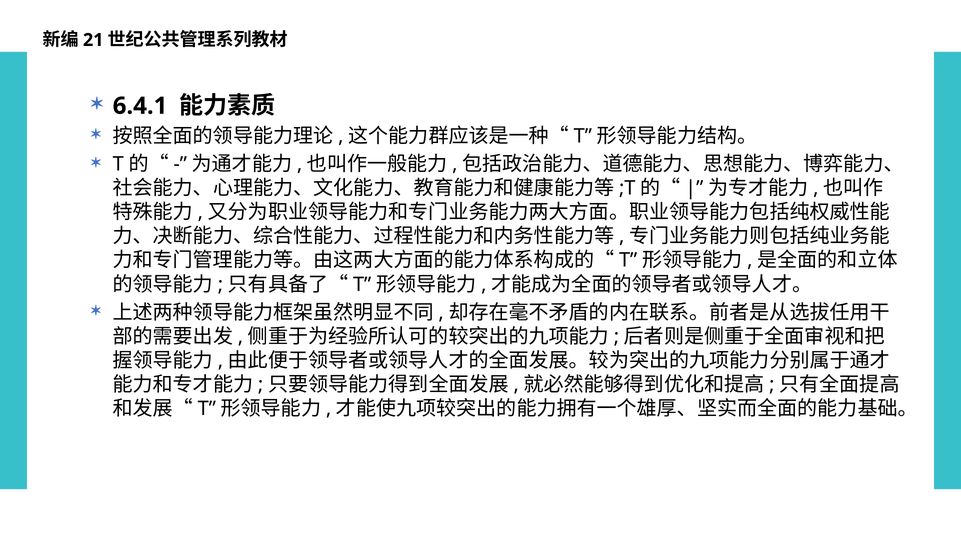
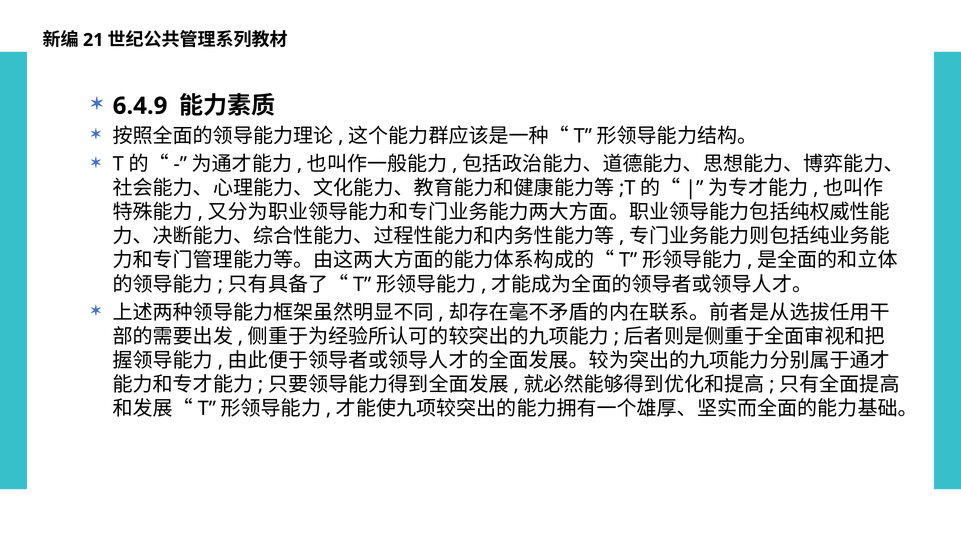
6.4.1: 6.4.1 -> 6.4.9 (140, 106)
